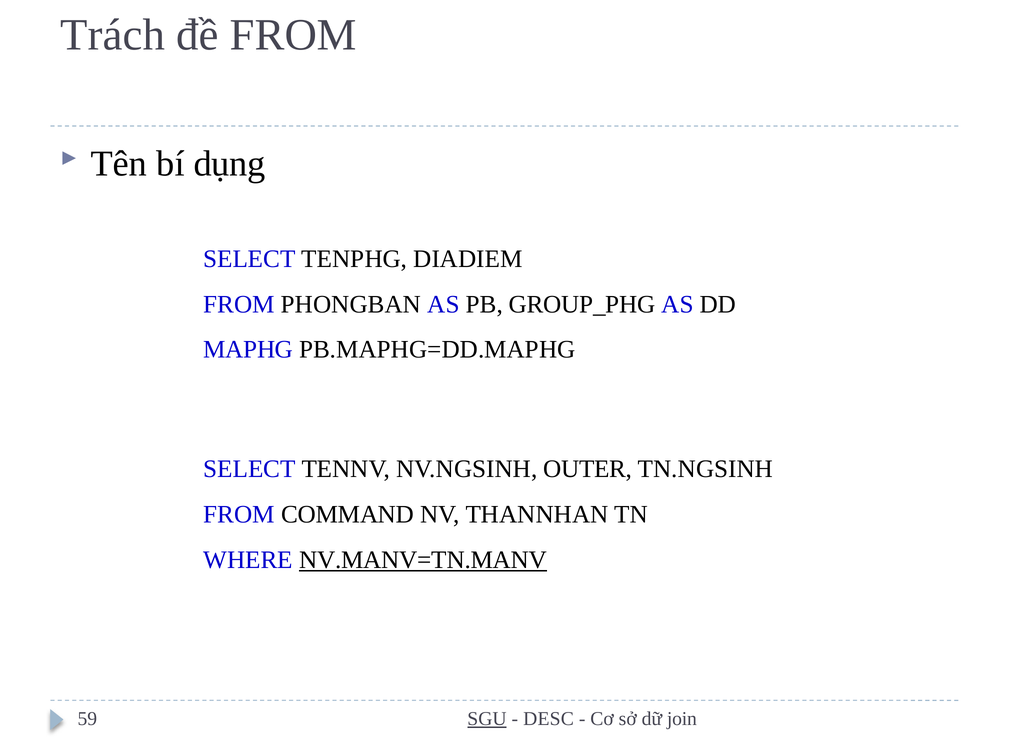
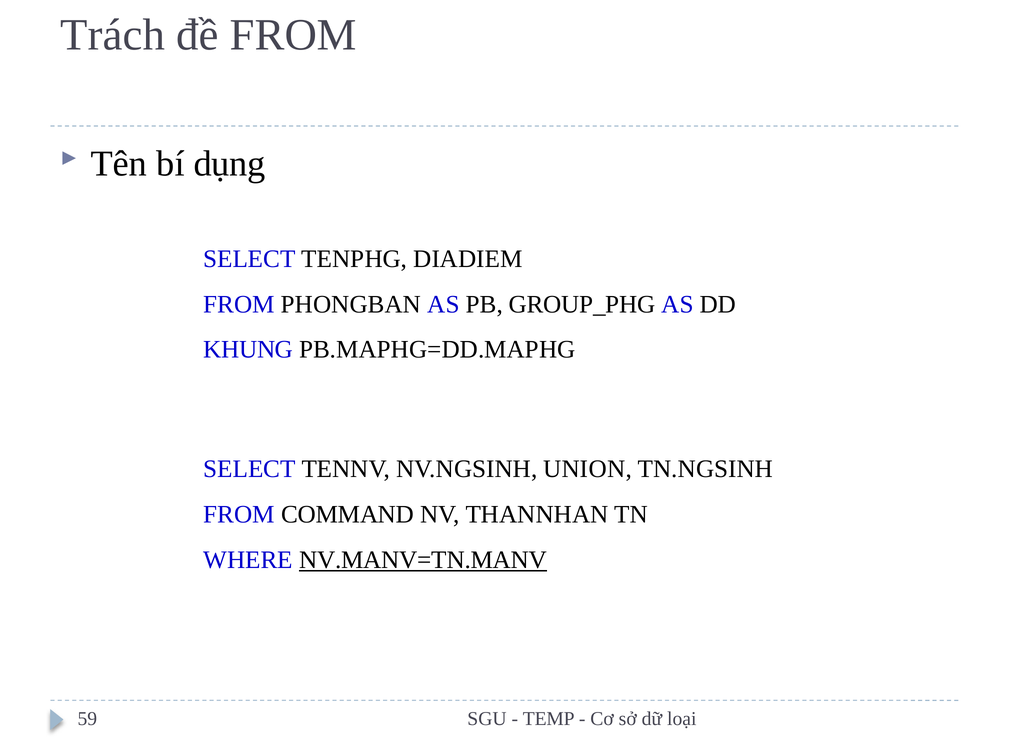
MAPHG: MAPHG -> KHUNG (248, 350)
OUTER: OUTER -> UNION (587, 469)
SGU underline: present -> none (487, 720)
DESC: DESC -> TEMP (549, 720)
join: join -> loại (682, 720)
